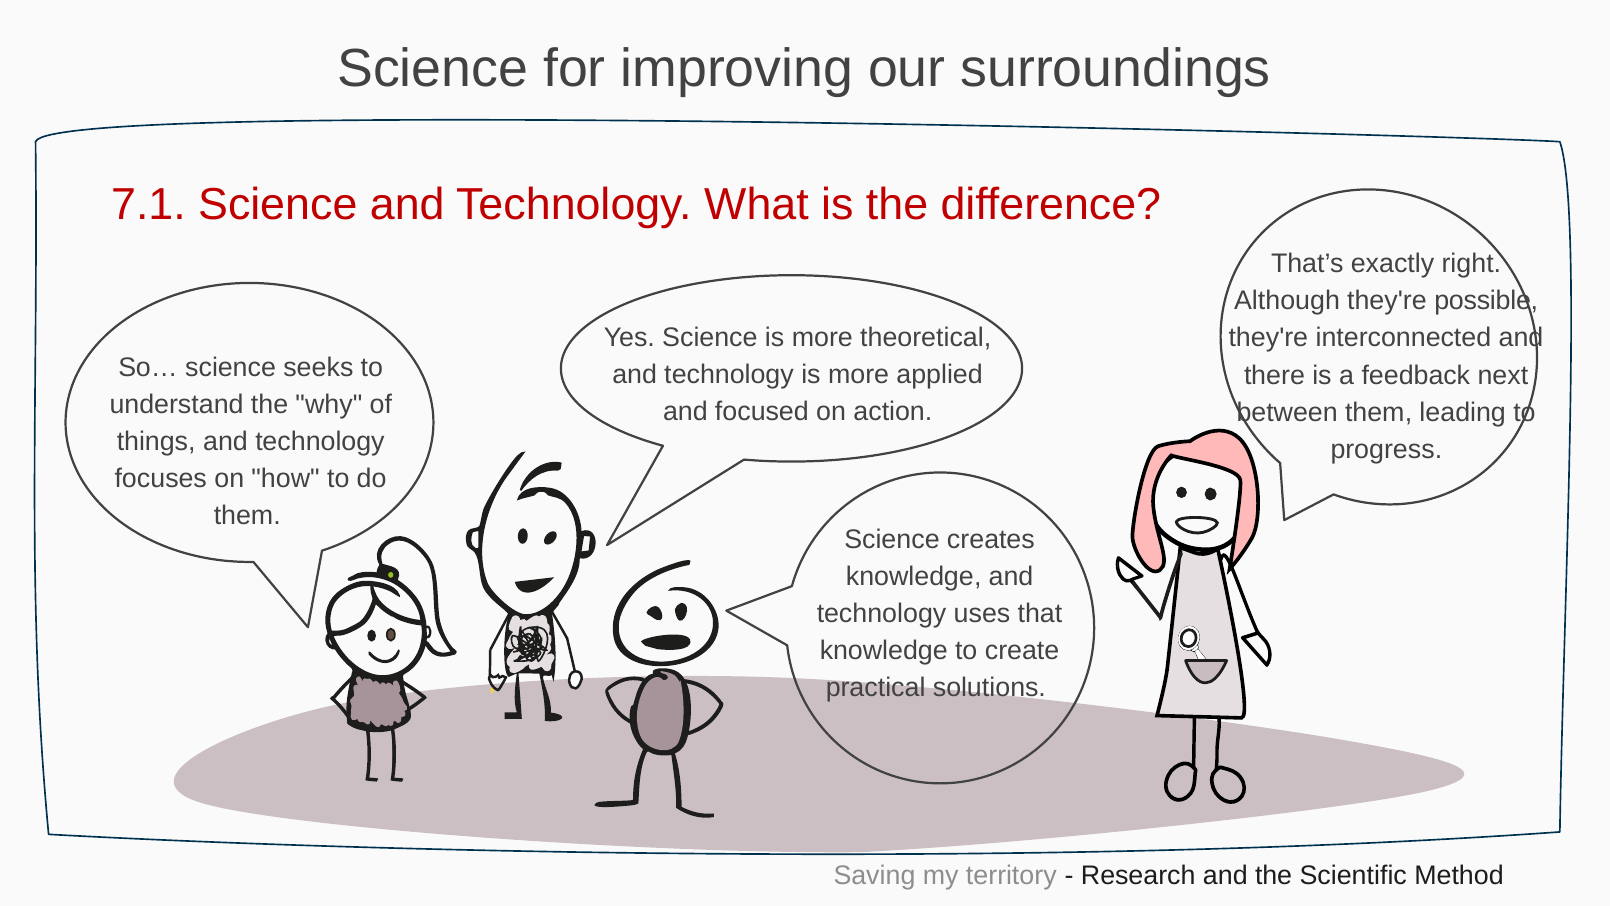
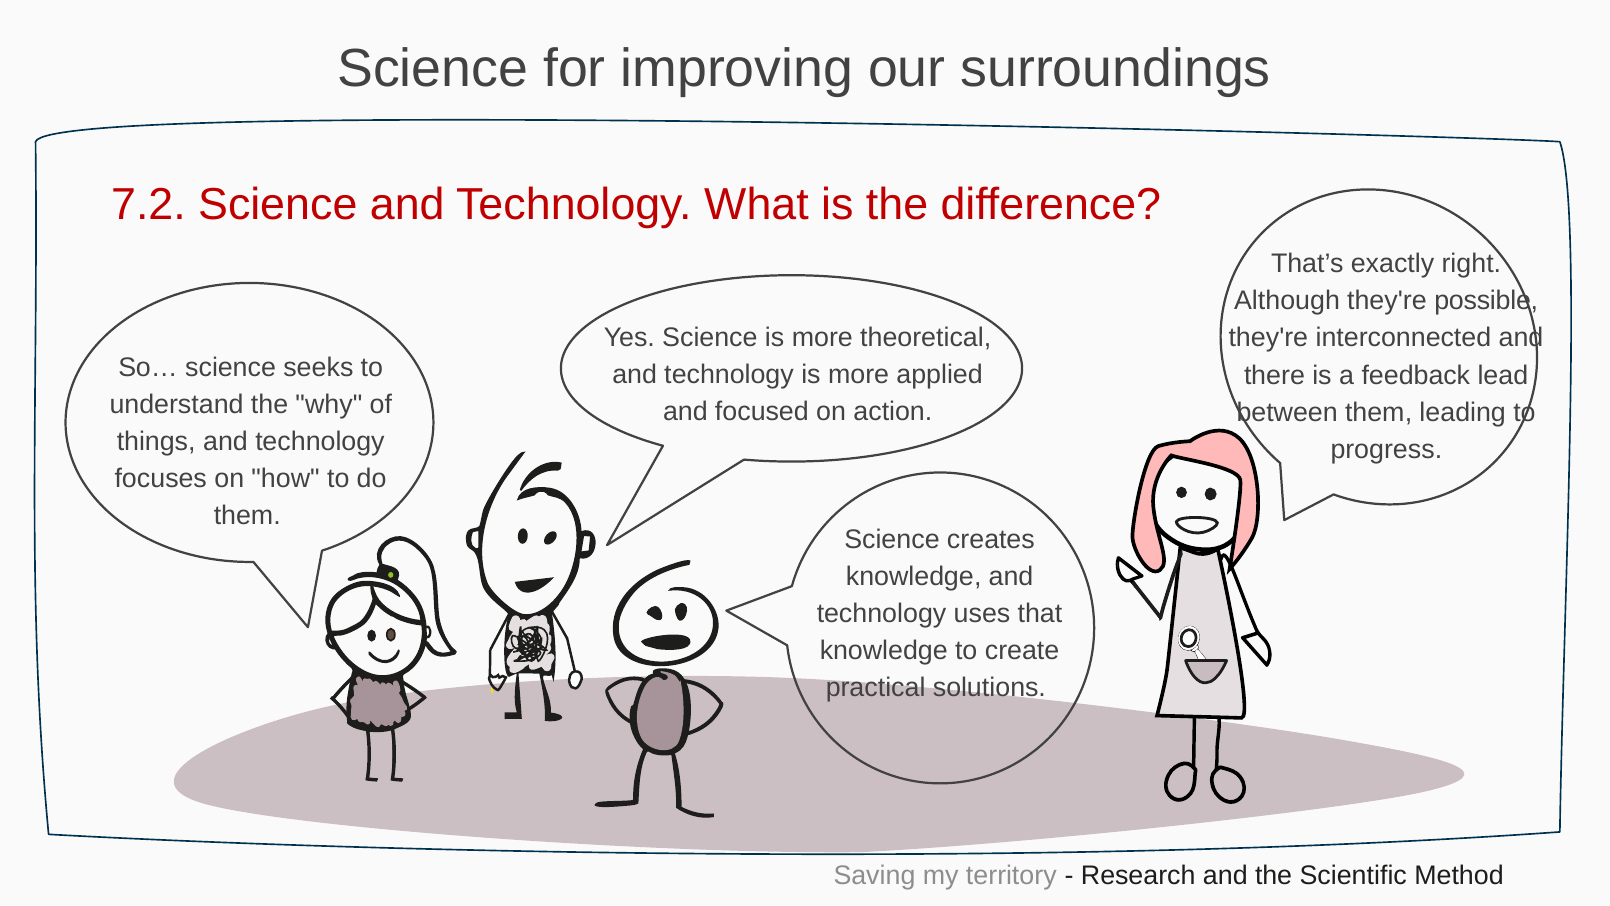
7.1: 7.1 -> 7.2 (148, 205)
next: next -> lead (1503, 375)
